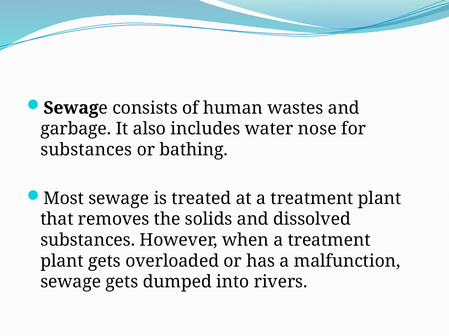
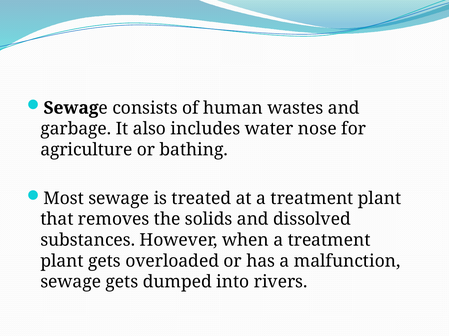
substances: substances -> agriculture (86, 150)
